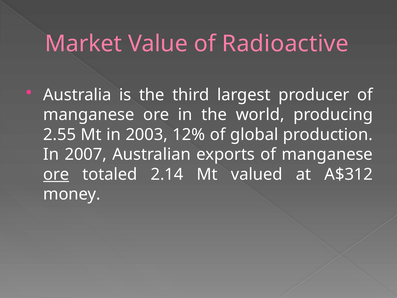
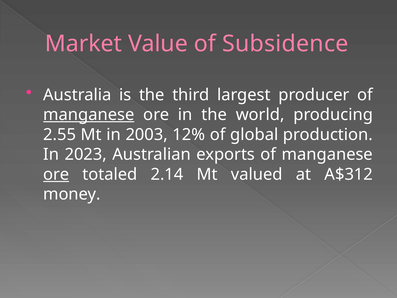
Radioactive: Radioactive -> Subsidence (285, 44)
manganese underline: none -> present (89, 115)
2007: 2007 -> 2023 (86, 154)
